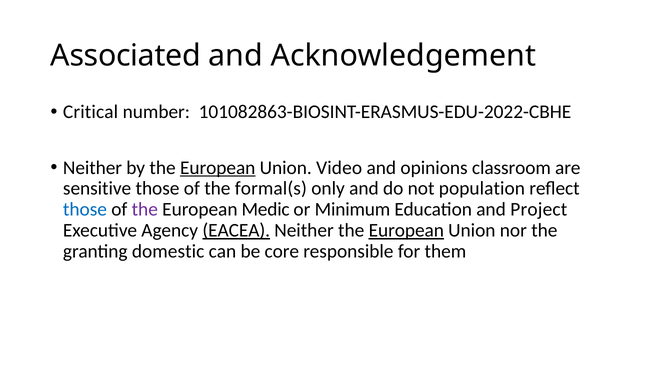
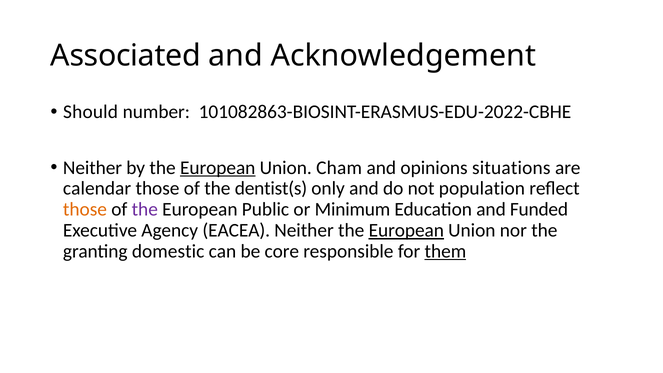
Critical: Critical -> Should (91, 112)
Video: Video -> Cham (339, 168)
classroom: classroom -> situations (511, 168)
sensitive: sensitive -> calendar (97, 189)
formal(s: formal(s -> dentist(s (271, 189)
those colour: blue -> orange (85, 209)
Medic: Medic -> Public (266, 209)
Project: Project -> Funded (539, 209)
EACEA underline: present -> none (236, 230)
them underline: none -> present (445, 251)
